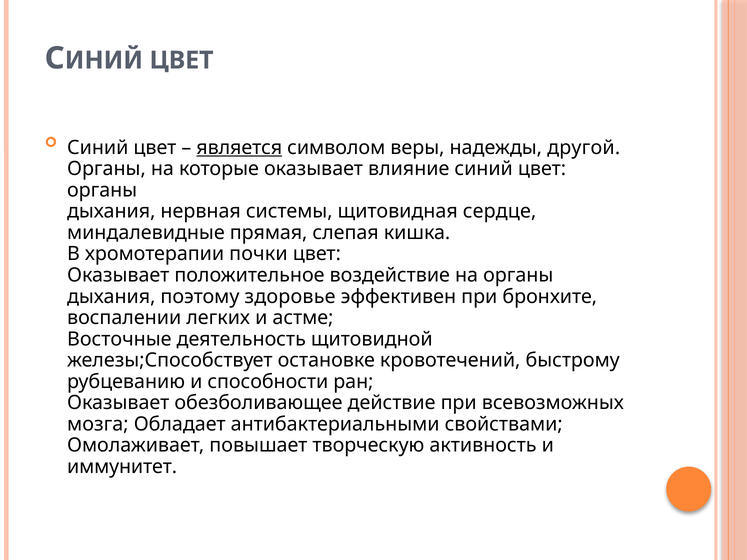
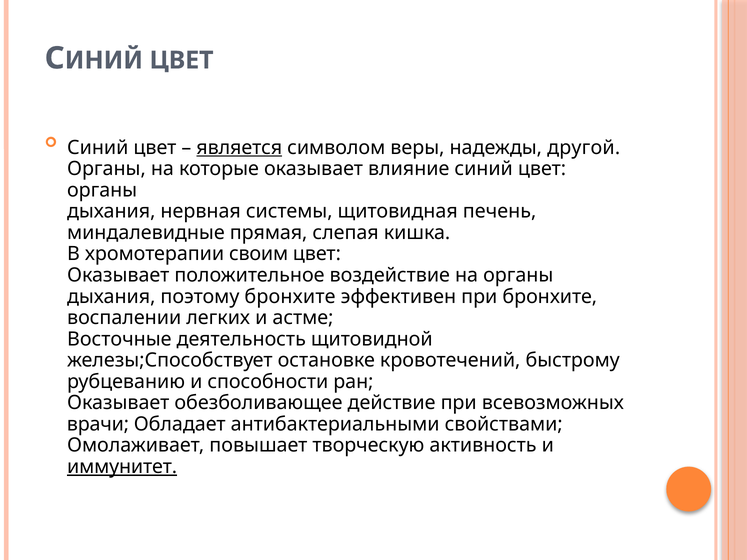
сердце: сердце -> печень (500, 211)
почки: почки -> своим (259, 254)
поэтому здоровье: здоровье -> бронхите (290, 297)
мозга: мозга -> врачи (98, 424)
иммунитет underline: none -> present (122, 467)
